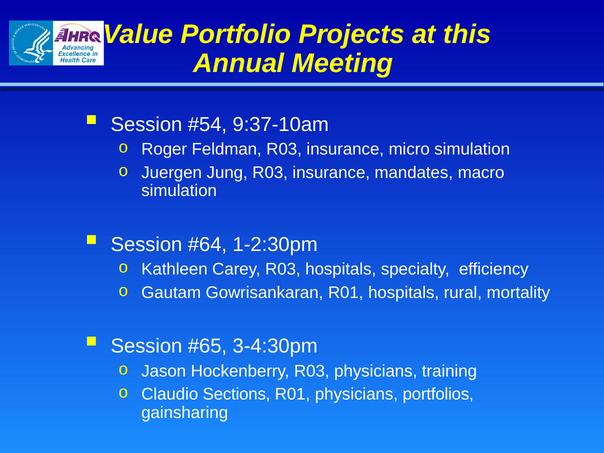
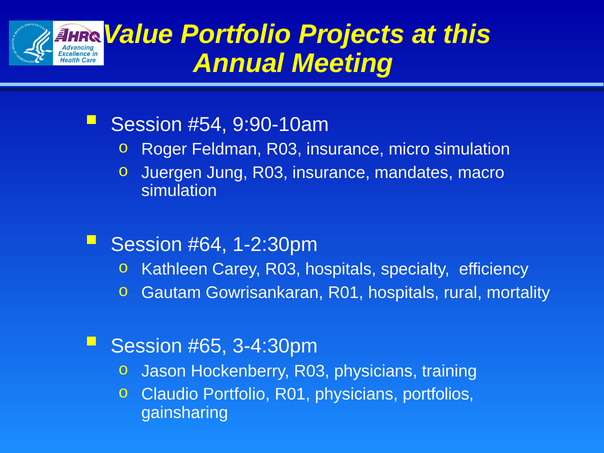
9:37-10am: 9:37-10am -> 9:90-10am (281, 124)
Claudio Sections: Sections -> Portfolio (236, 394)
